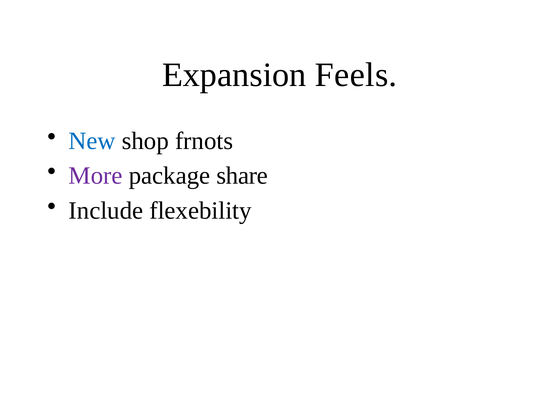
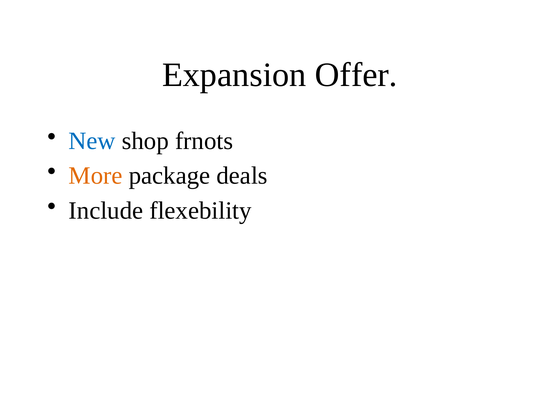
Feels: Feels -> Offer (356, 75)
More colour: purple -> orange (96, 176)
share: share -> deals (242, 176)
